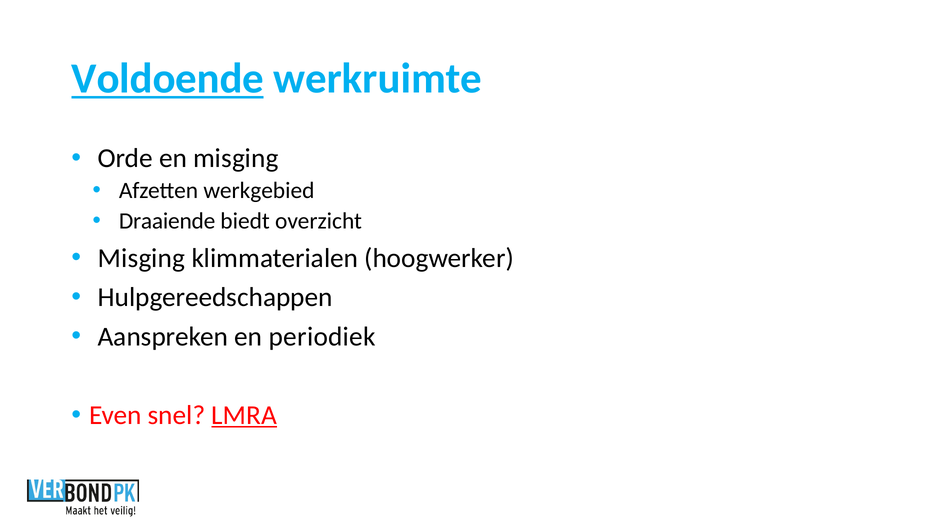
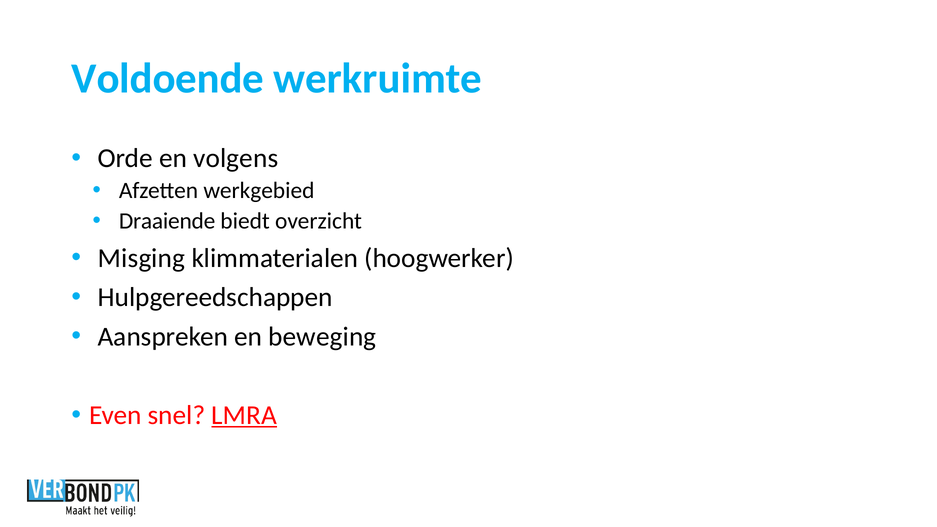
Voldoende underline: present -> none (168, 79)
en misging: misging -> volgens (236, 158)
periodiek: periodiek -> beweging (322, 337)
